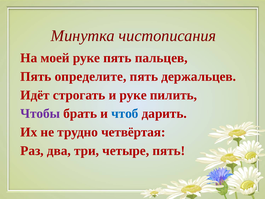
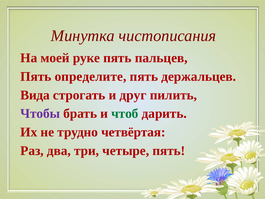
Идёт: Идёт -> Вида (35, 95)
и руке: руке -> друг (133, 95)
чтоб colour: blue -> green (125, 113)
